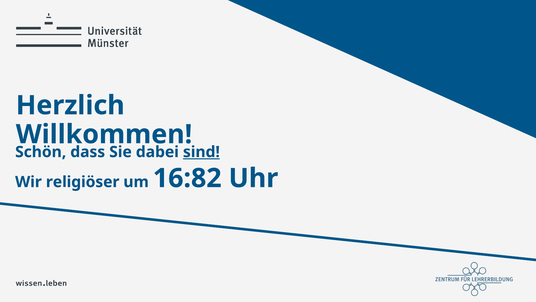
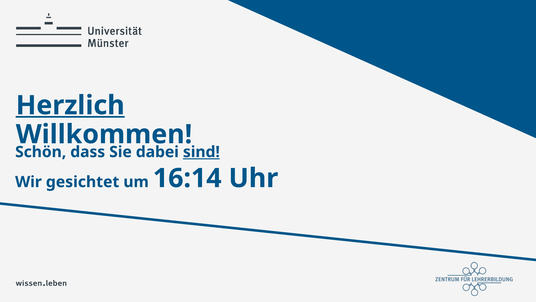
Herzlich underline: none -> present (70, 105)
religiöser: religiöser -> gesichtet (83, 182)
16:82: 16:82 -> 16:14 (187, 178)
